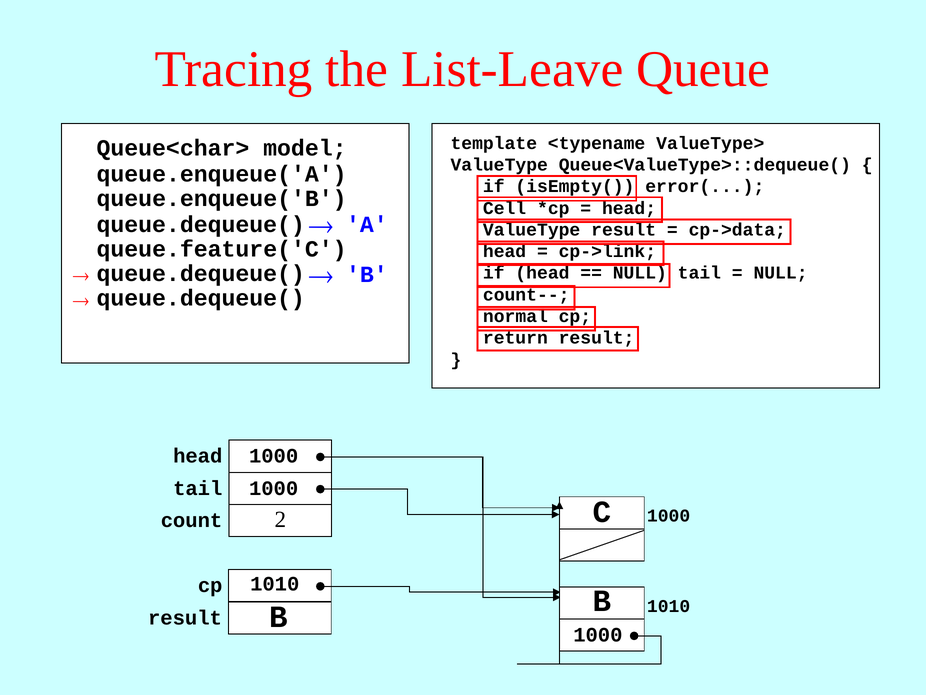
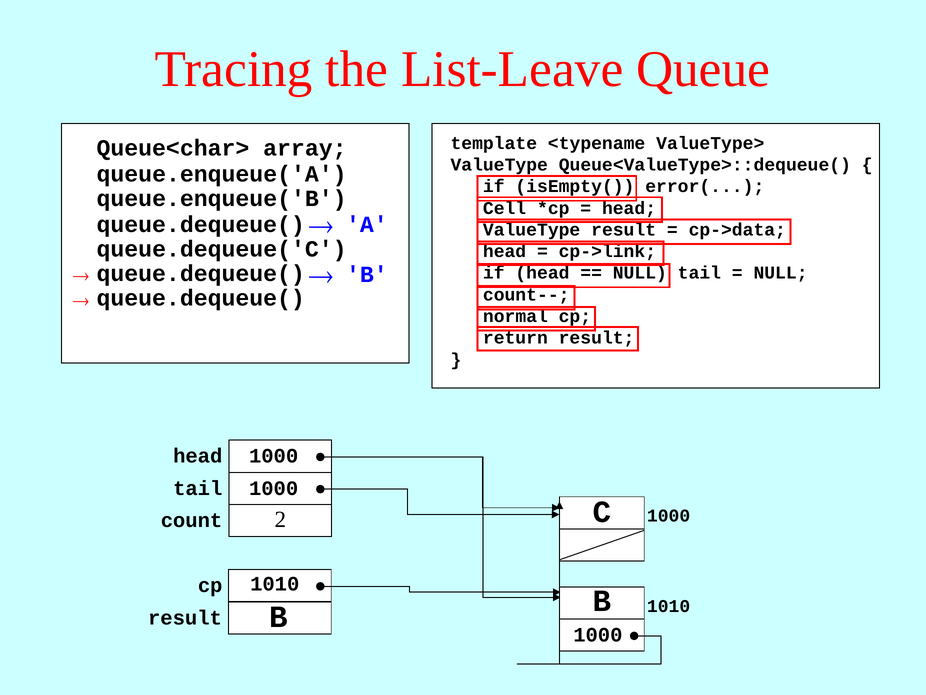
model: model -> array (305, 148)
queue.feature('C: queue.feature('C -> queue.dequeue('C (222, 249)
